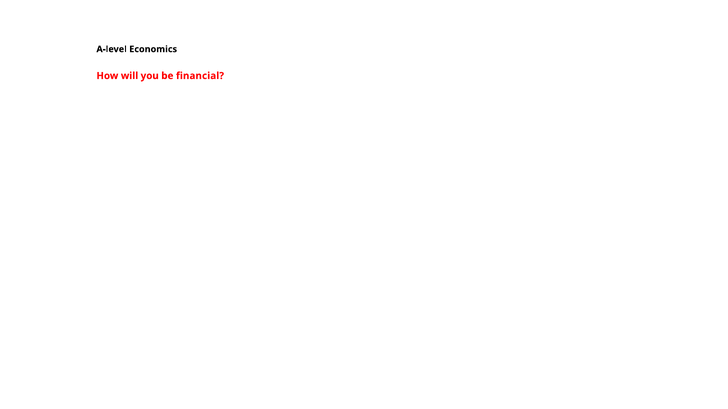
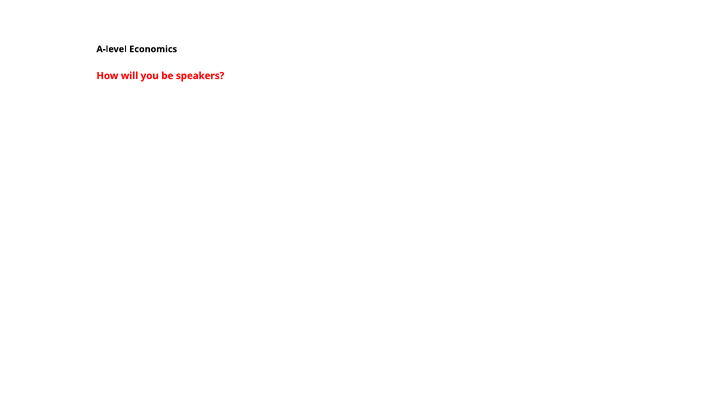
financial: financial -> speakers (200, 76)
